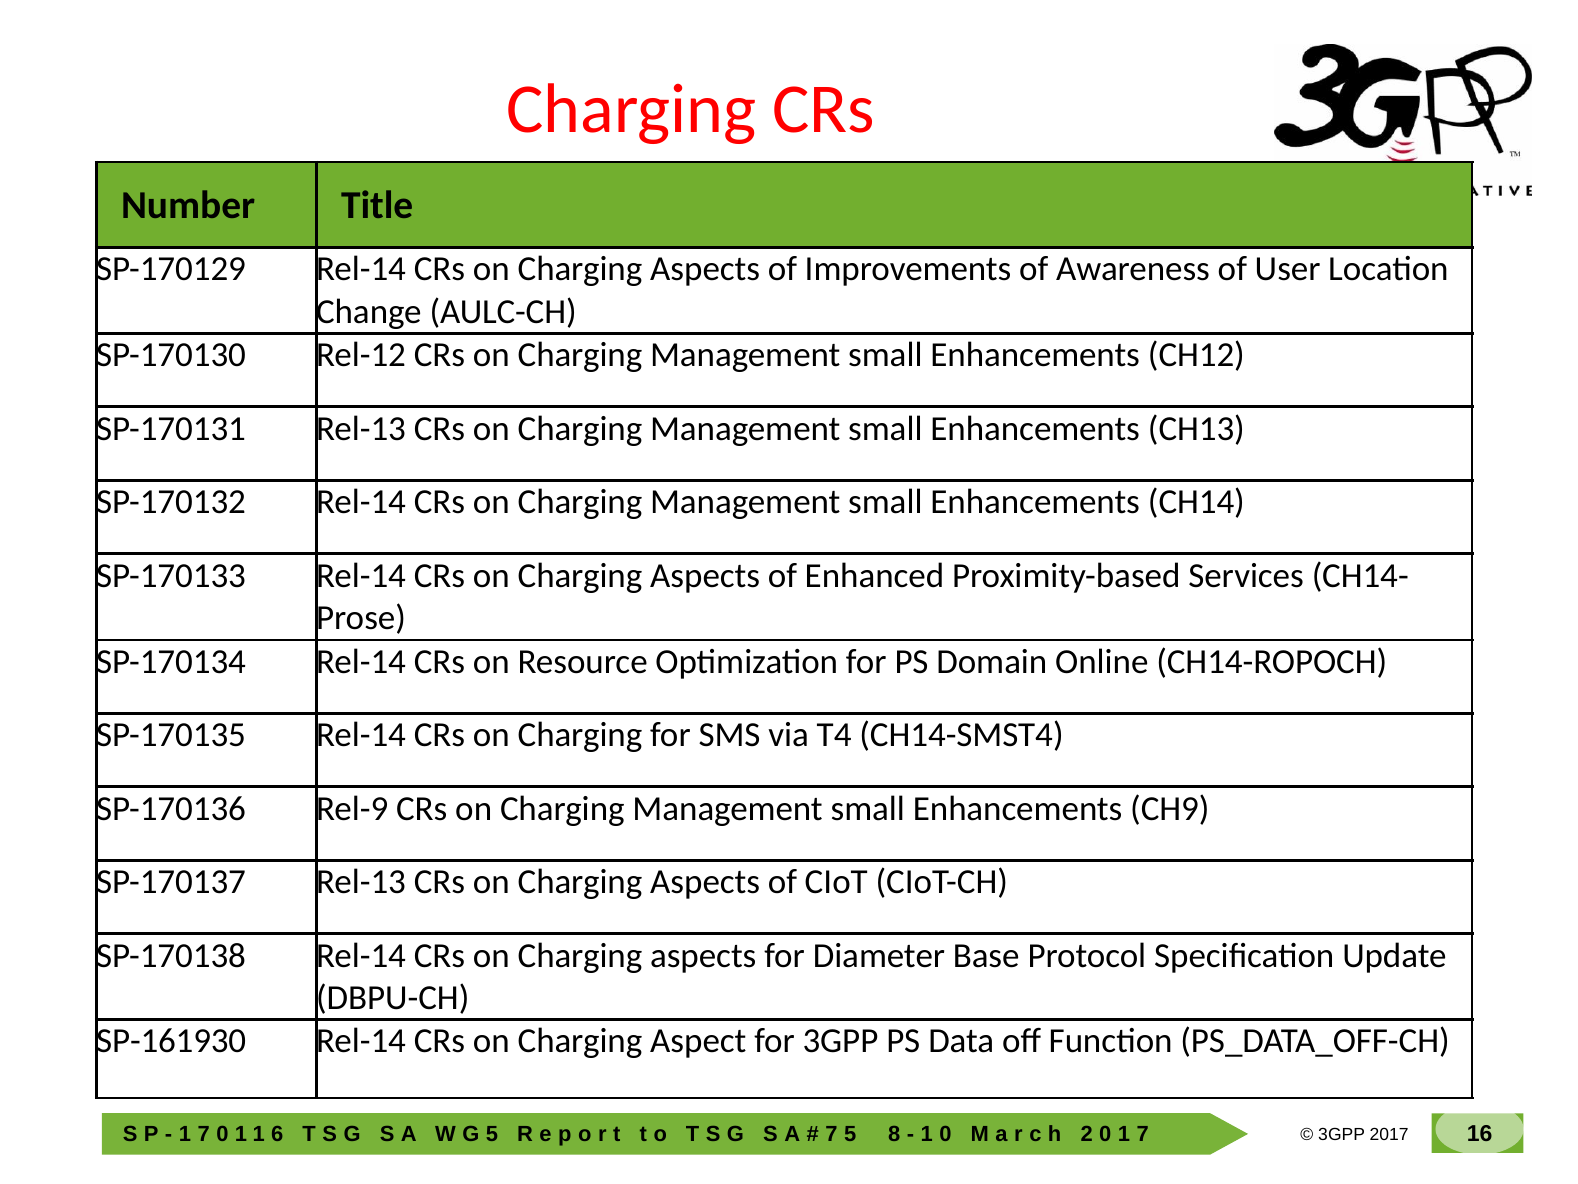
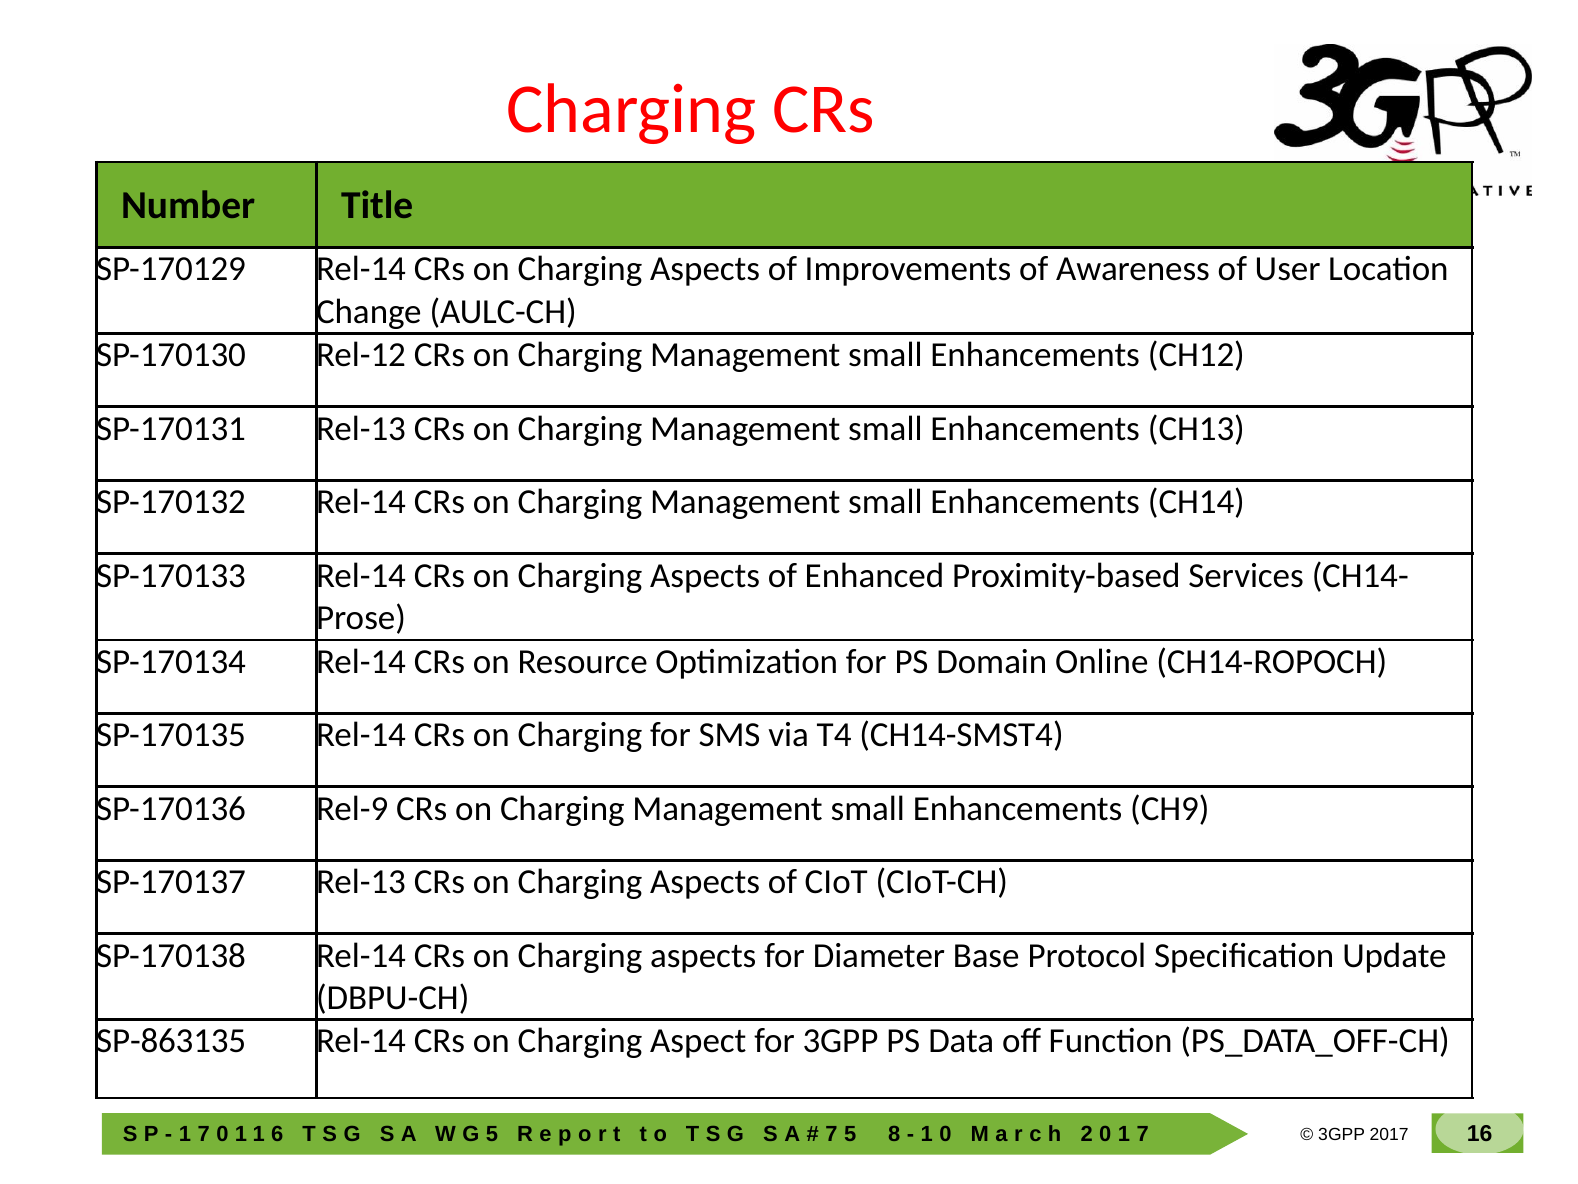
SP-161930: SP-161930 -> SP-863135 (171, 1041)
